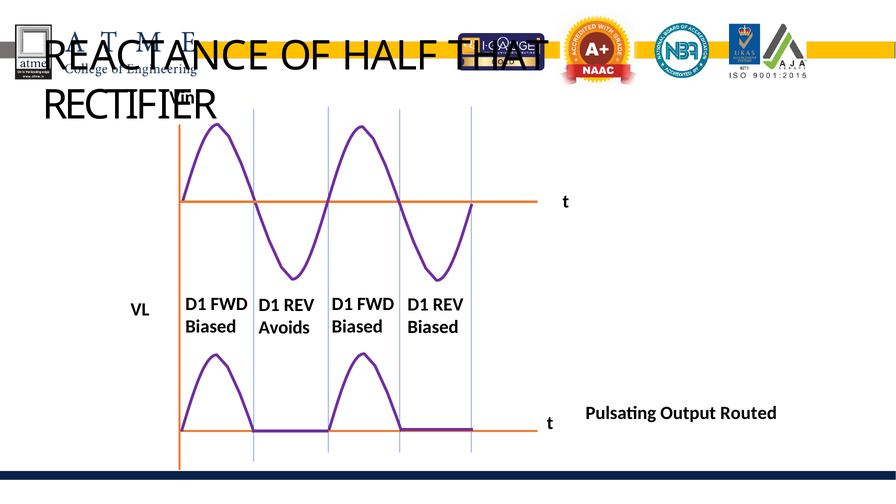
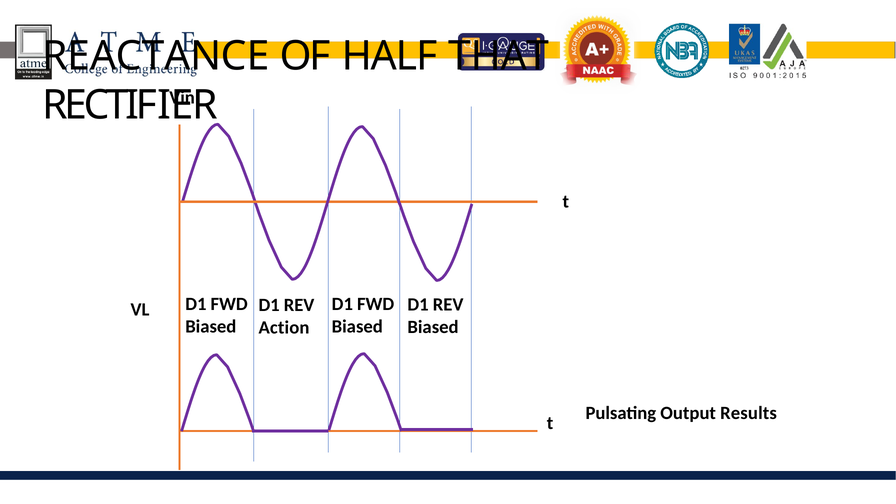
Avoids: Avoids -> Action (284, 328)
Routed: Routed -> Results (749, 413)
